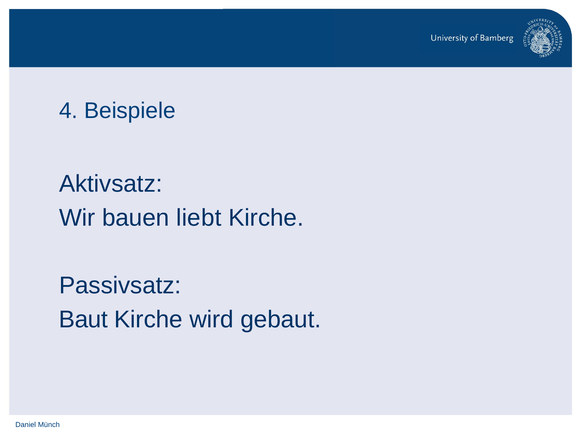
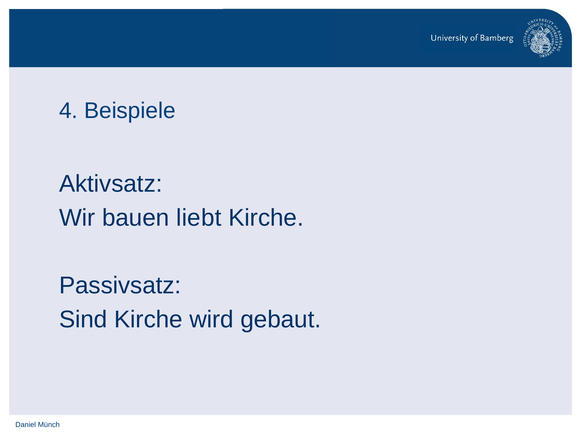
Baut: Baut -> Sind (83, 319)
